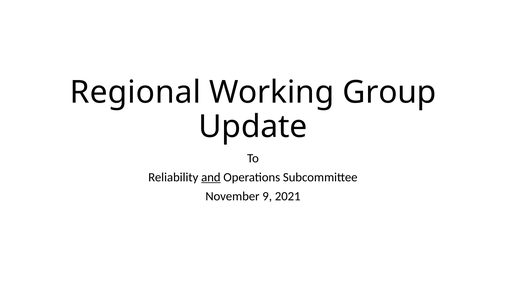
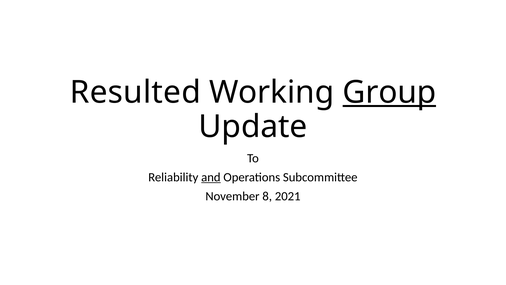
Regional: Regional -> Resulted (135, 92)
Group underline: none -> present (389, 92)
9: 9 -> 8 (267, 196)
